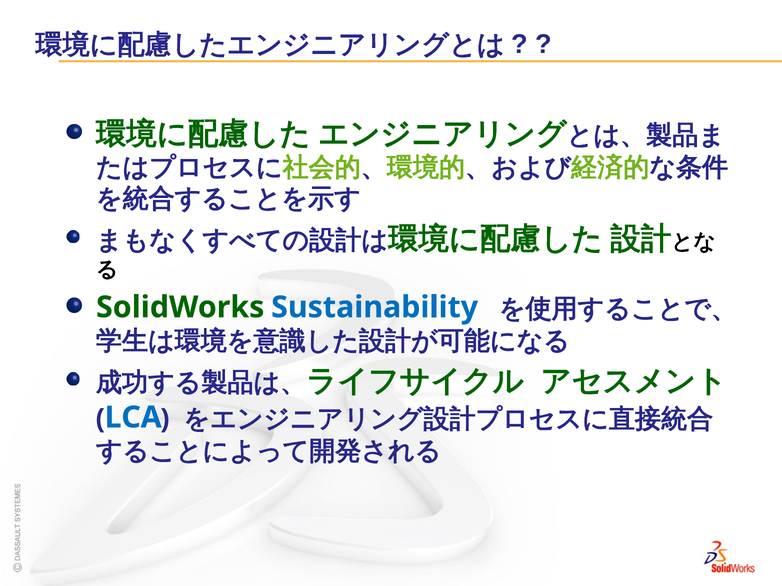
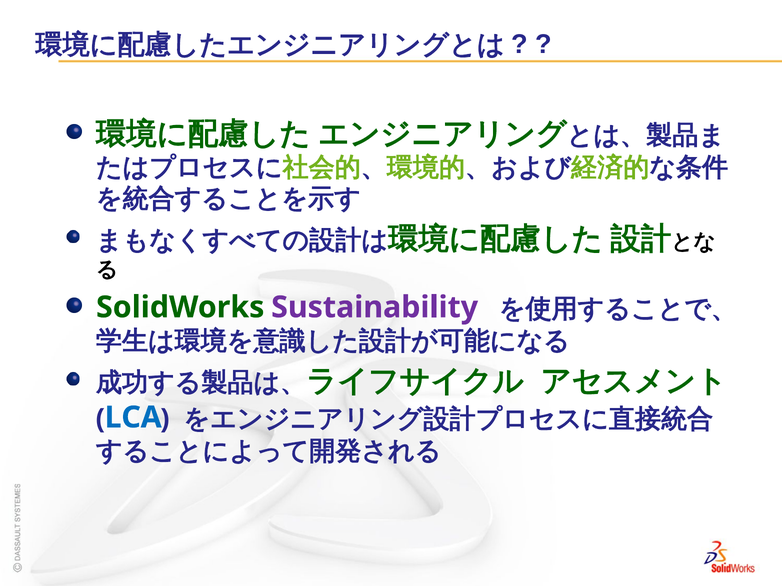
Sustainability colour: blue -> purple (375, 308)
